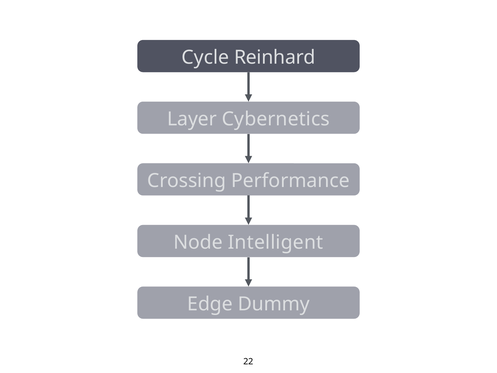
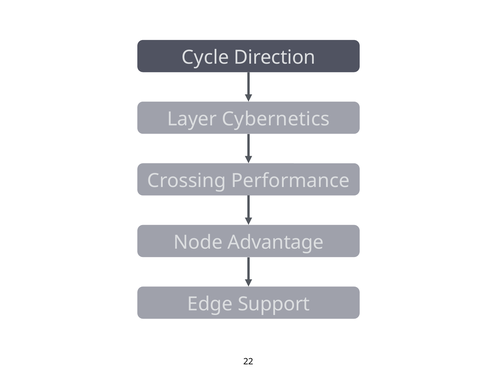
Reinhard: Reinhard -> Direction (275, 57)
Intelligent: Intelligent -> Advantage (276, 242)
Dummy: Dummy -> Support (274, 304)
